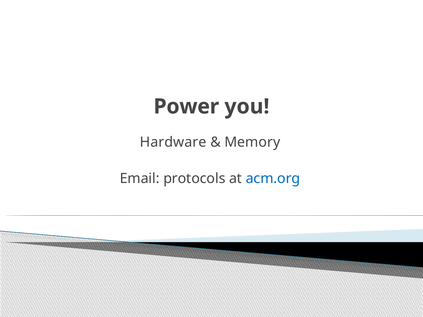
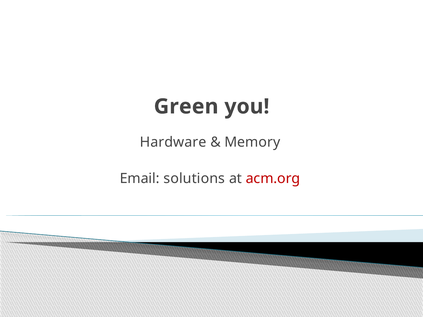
Power: Power -> Green (186, 107)
protocols: protocols -> solutions (194, 179)
acm.org colour: blue -> red (273, 179)
